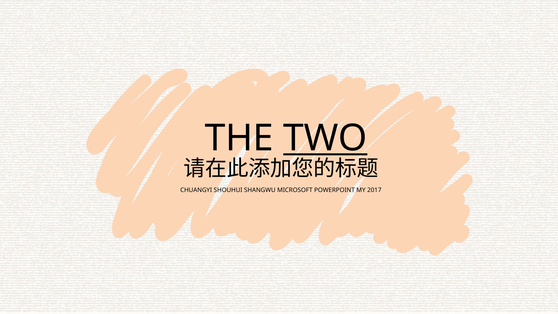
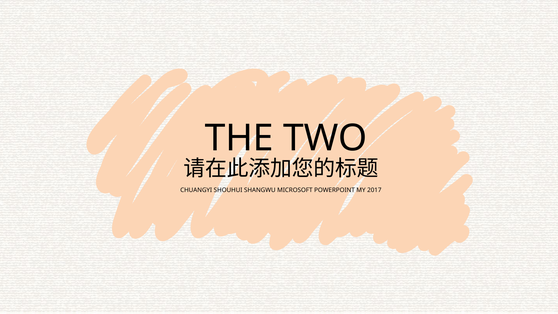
TWO underline: present -> none (325, 138)
